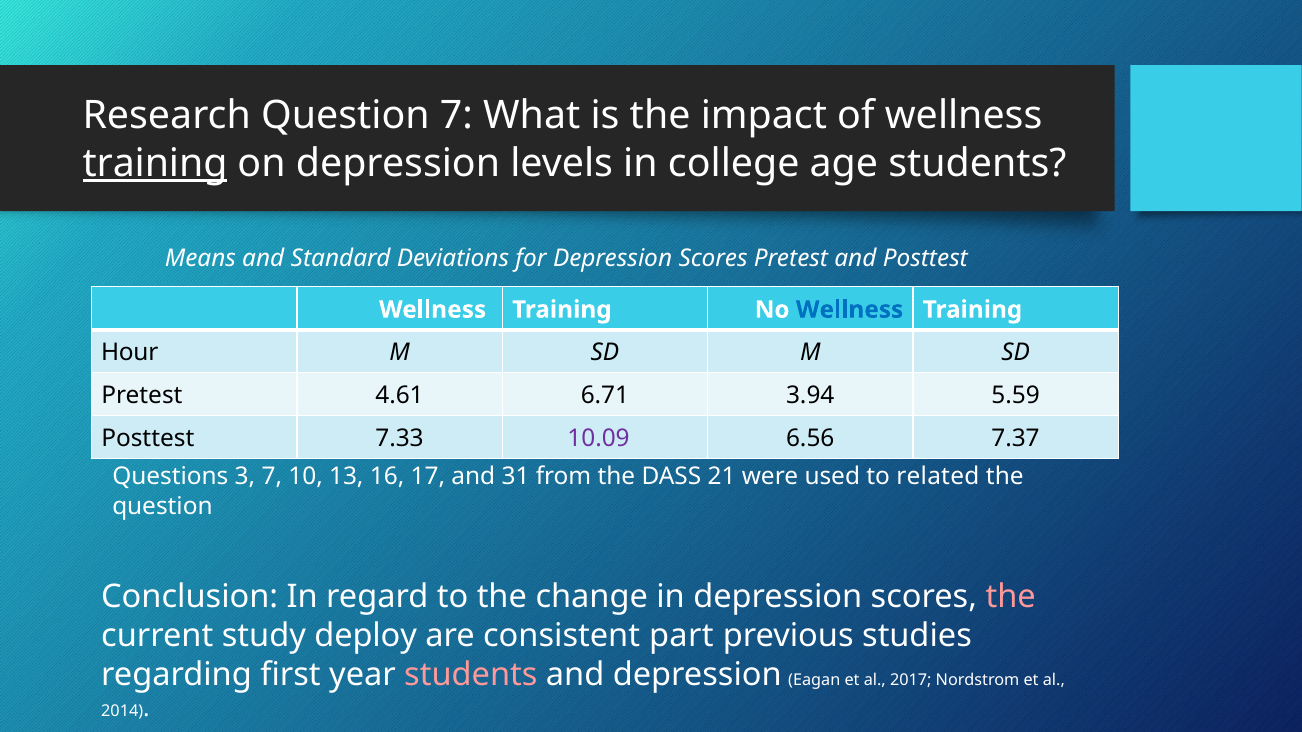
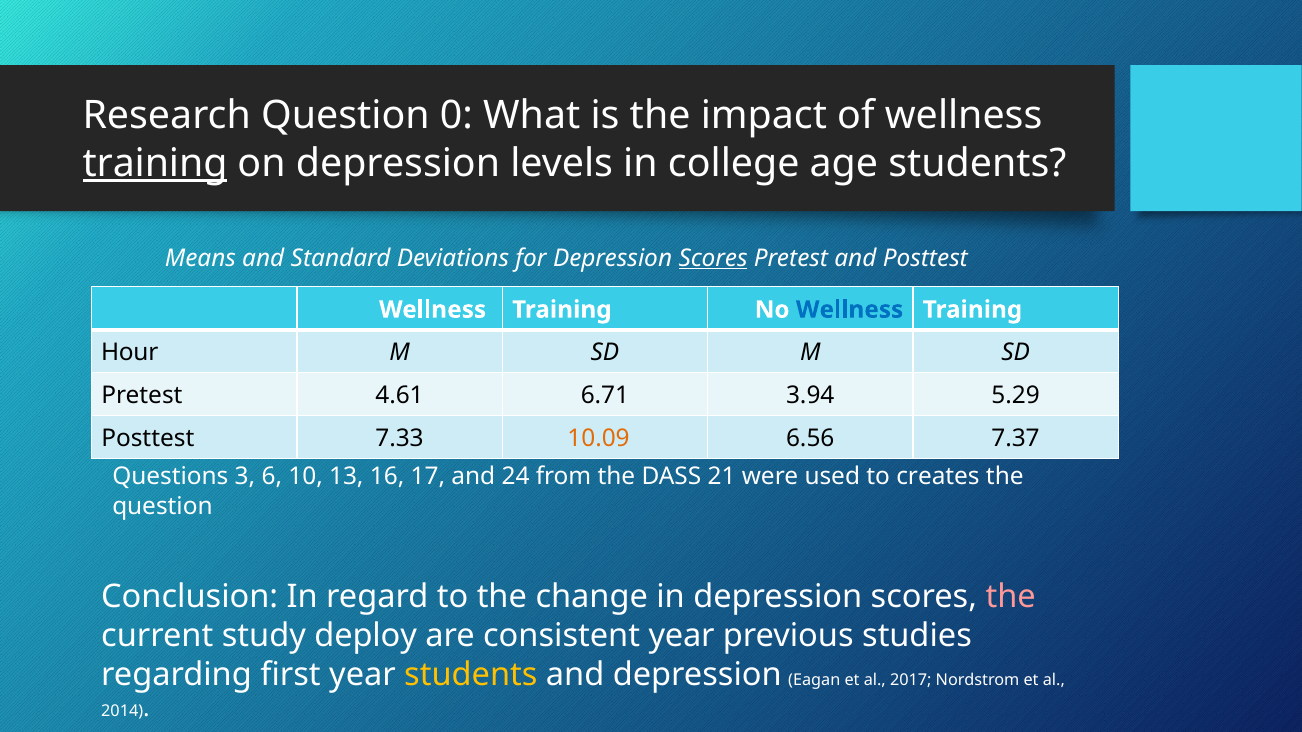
Question 7: 7 -> 0 (456, 115)
Scores underline: none -> present (713, 258)
5.59: 5.59 -> 5.29 (1016, 396)
10.09 colour: purple -> orange (599, 439)
3 7: 7 -> 6 (272, 477)
31: 31 -> 24 (516, 477)
related: related -> creates (938, 477)
consistent part: part -> year (682, 636)
students colour: pink -> yellow (471, 675)
